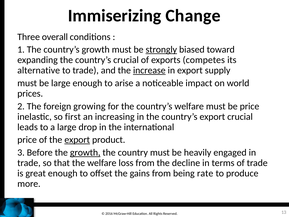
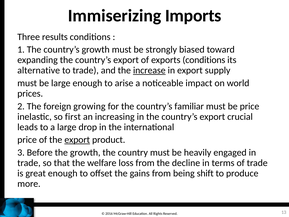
Change: Change -> Imports (193, 16)
overall: overall -> results (55, 37)
strongly underline: present -> none (161, 50)
expanding the country’s crucial: crucial -> export (126, 60)
exports competes: competes -> conditions (204, 60)
country’s welfare: welfare -> familiar (189, 106)
growth underline: present -> none (85, 152)
rate: rate -> shift (205, 173)
